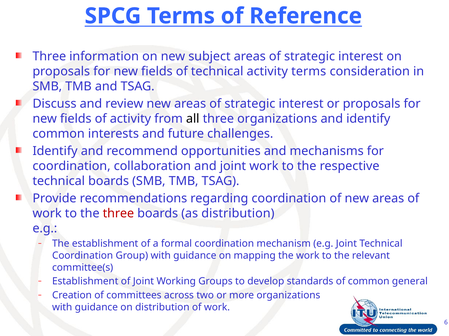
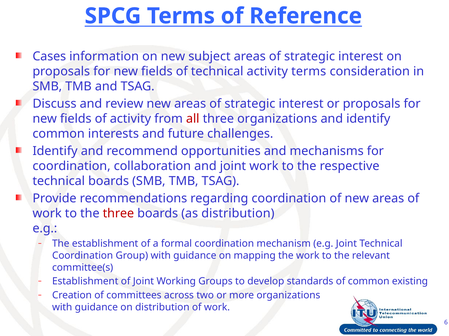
Three: Three -> Cases (49, 57)
all colour: black -> red (193, 119)
general: general -> existing (410, 282)
